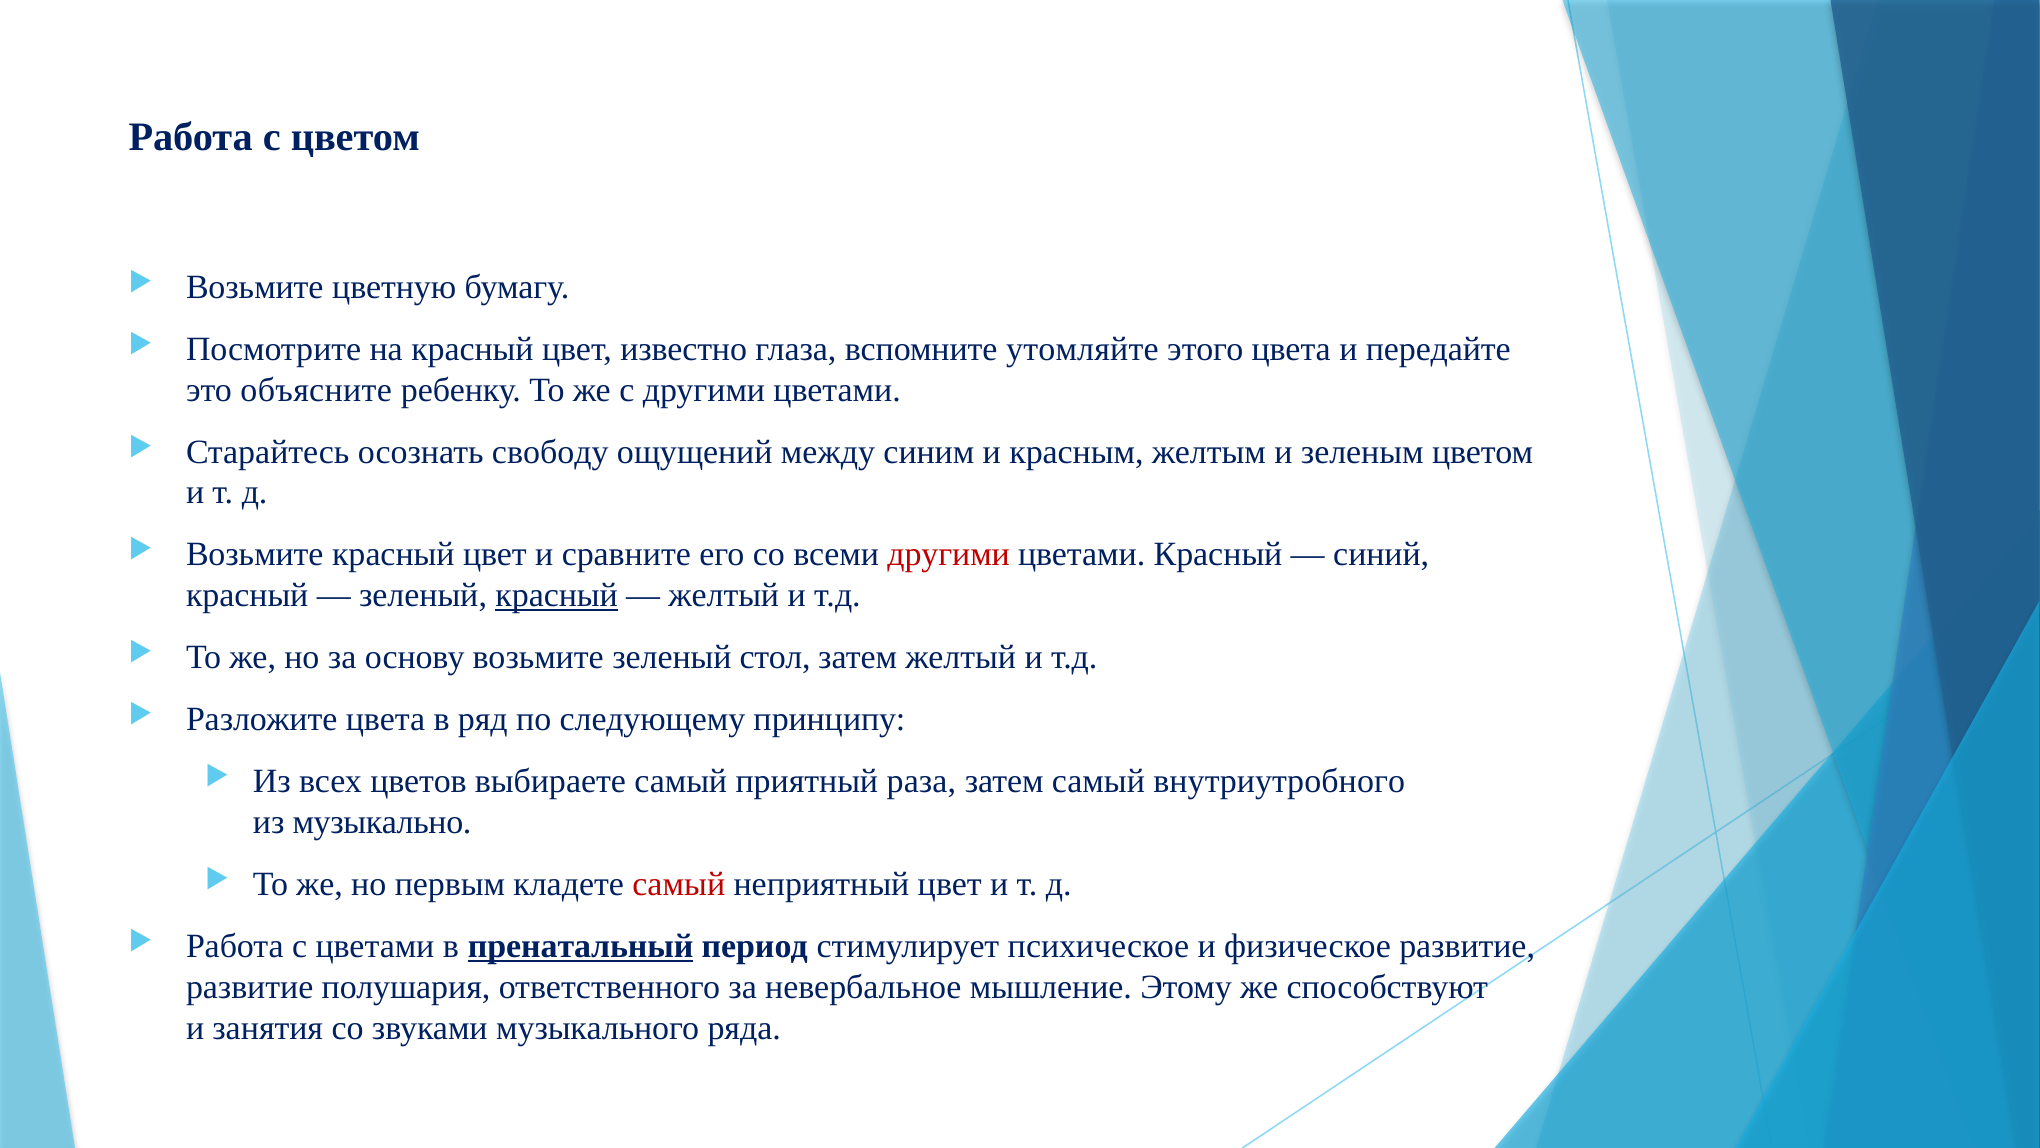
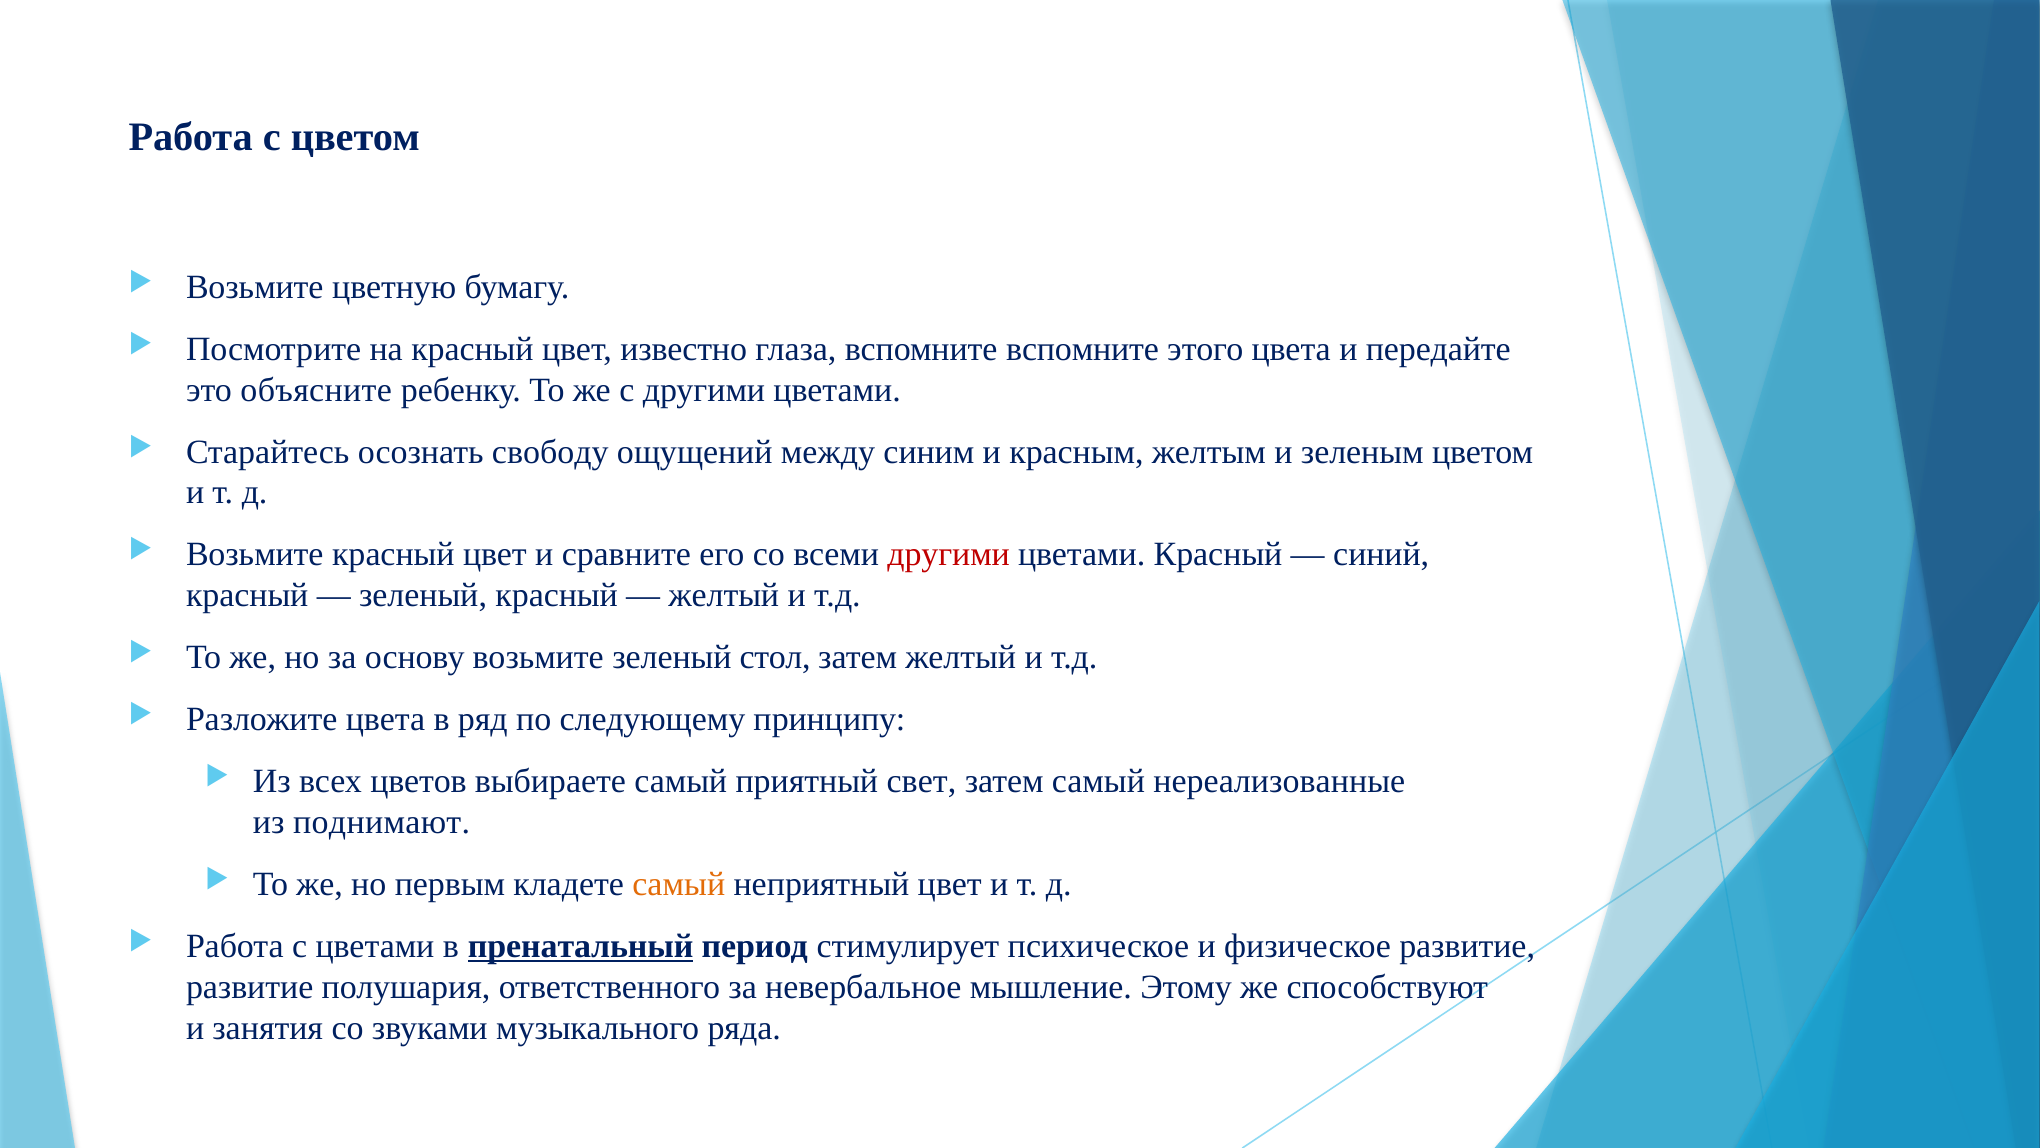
вспомните утомляйте: утомляйте -> вспомните (1083, 349)
красный underline: present -> none (557, 595)
раза: раза -> свет (921, 781)
внутриутробного: внутриутробного -> нереализованные (1279, 781)
музыкально: музыкально -> поднимают (382, 822)
самый colour: red -> orange (679, 884)
